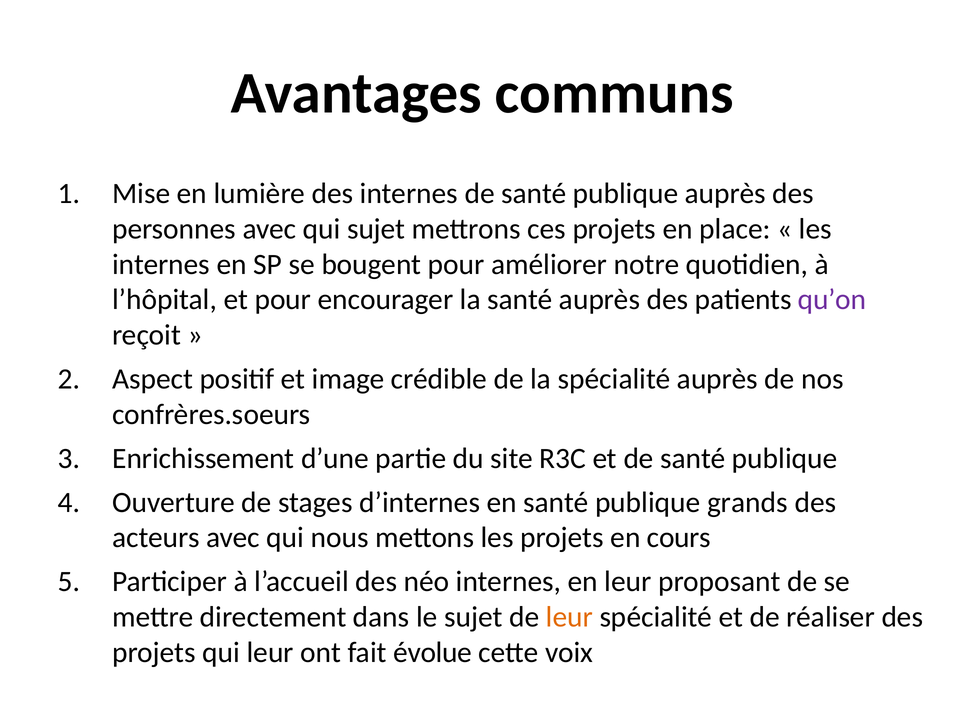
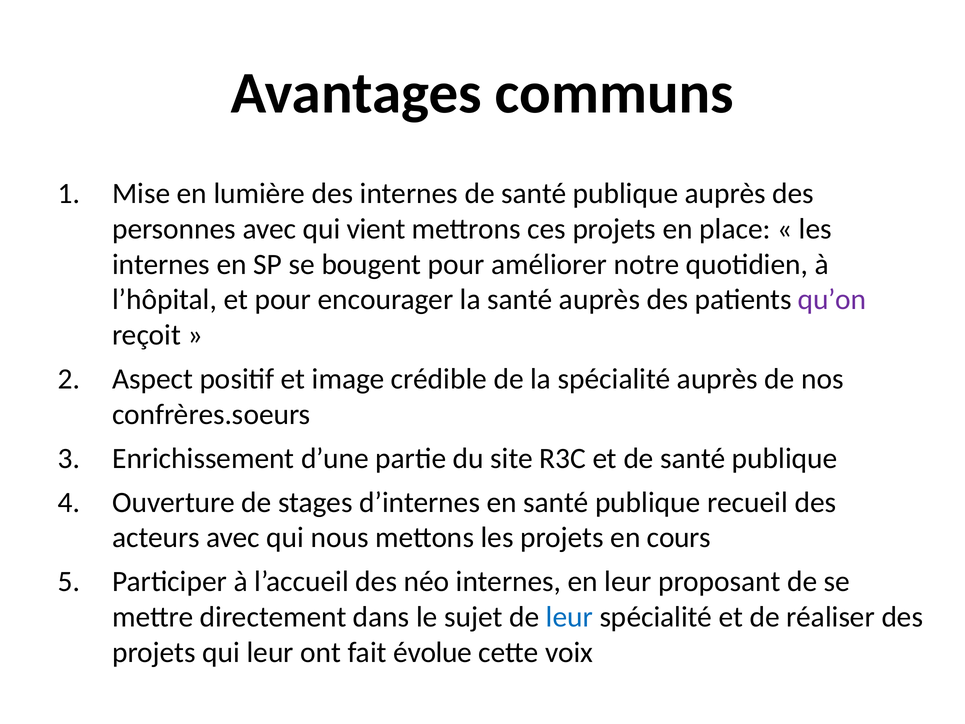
qui sujet: sujet -> vient (376, 229)
grands: grands -> recueil (748, 502)
leur colour: orange -> blue (569, 617)
